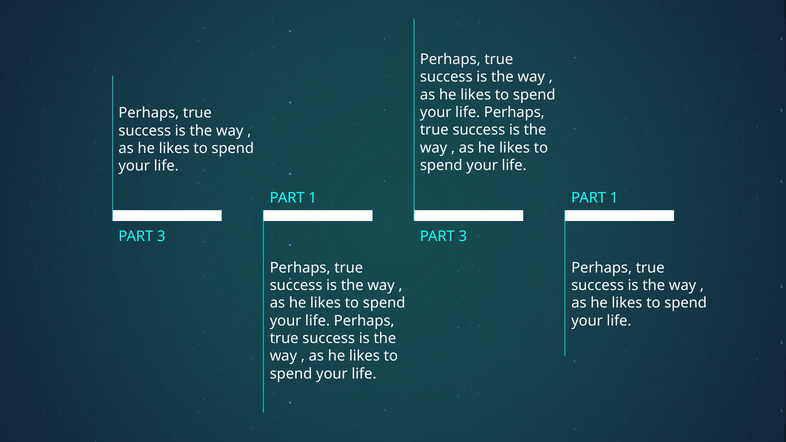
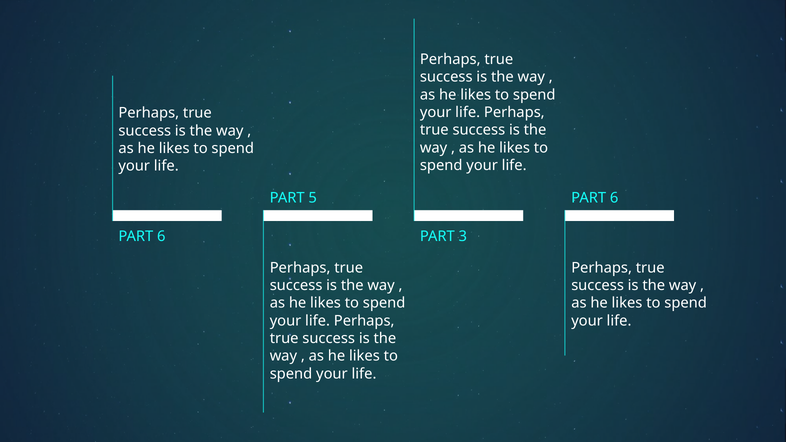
1: 1 -> 5 (313, 198)
1: 1 -> 6 (614, 198)
3: 3 -> 6 (161, 236)
